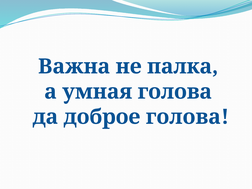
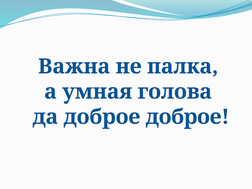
доброе голова: голова -> доброе (188, 117)
